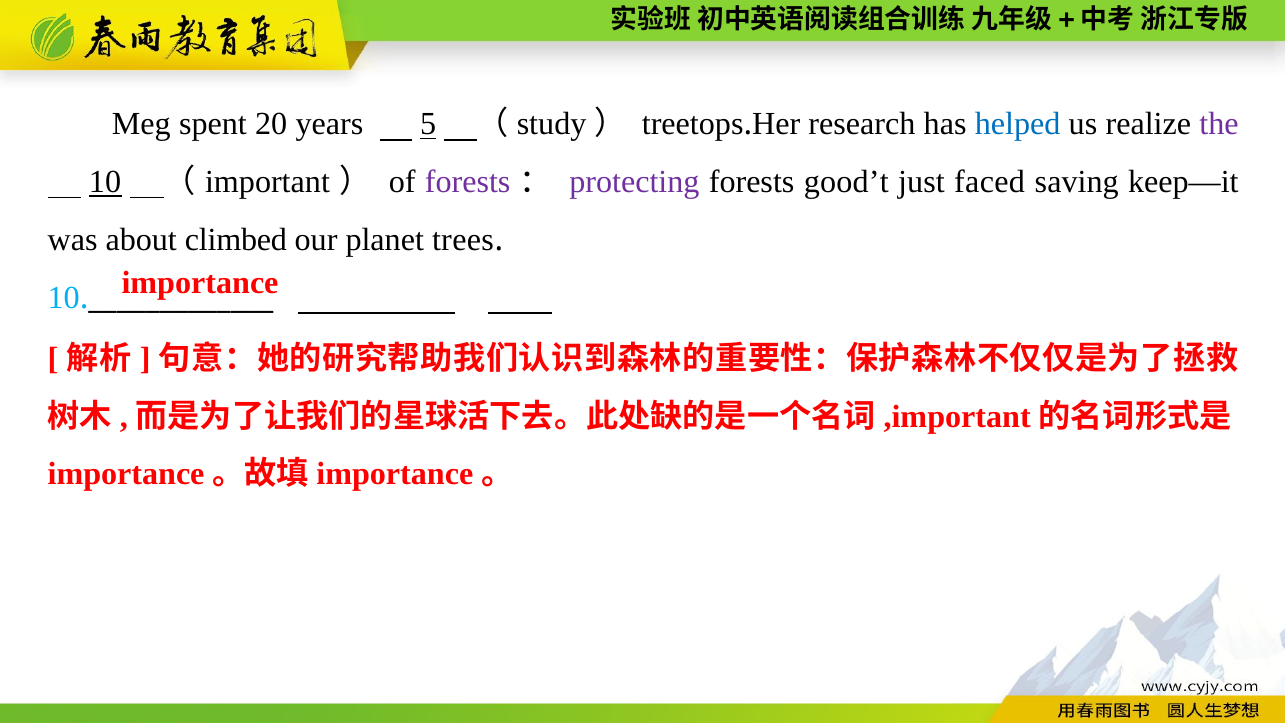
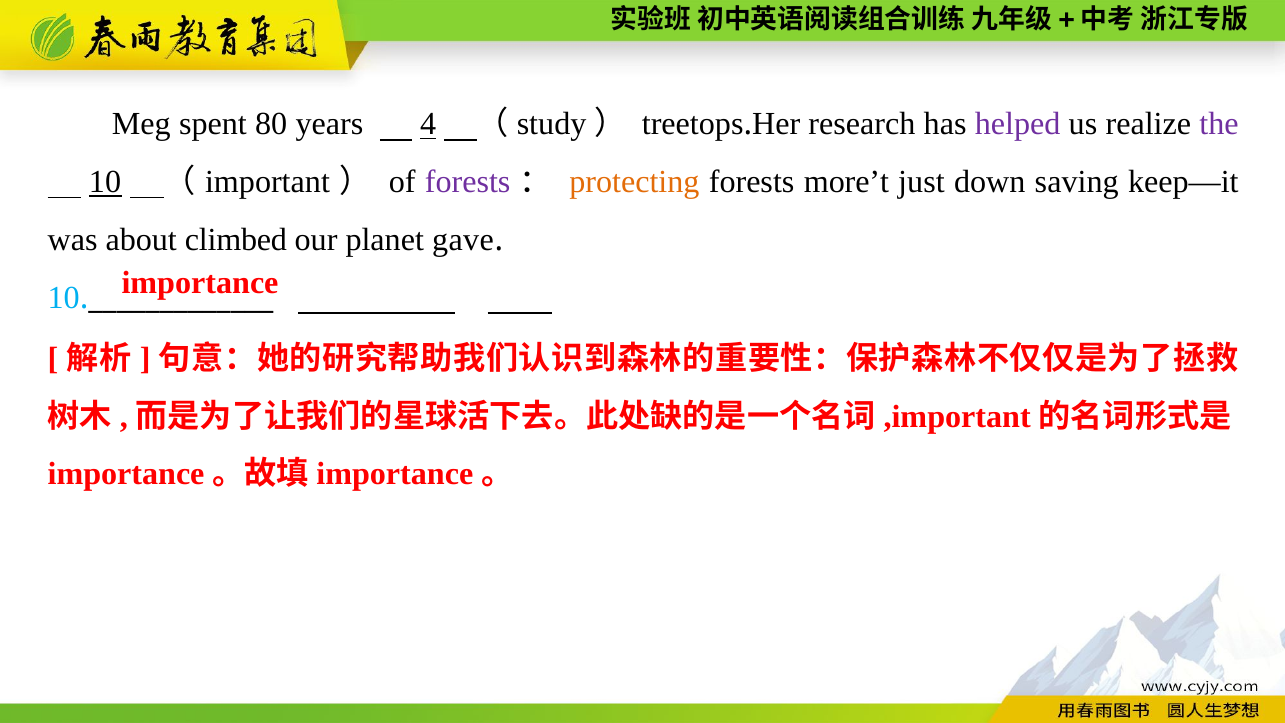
20: 20 -> 80 (271, 124)
5: 5 -> 4 (428, 124)
helped colour: blue -> purple (1018, 124)
protecting colour: purple -> orange (634, 182)
good’t: good’t -> more’t (846, 182)
faced: faced -> down (990, 182)
trees: trees -> gave (463, 240)
